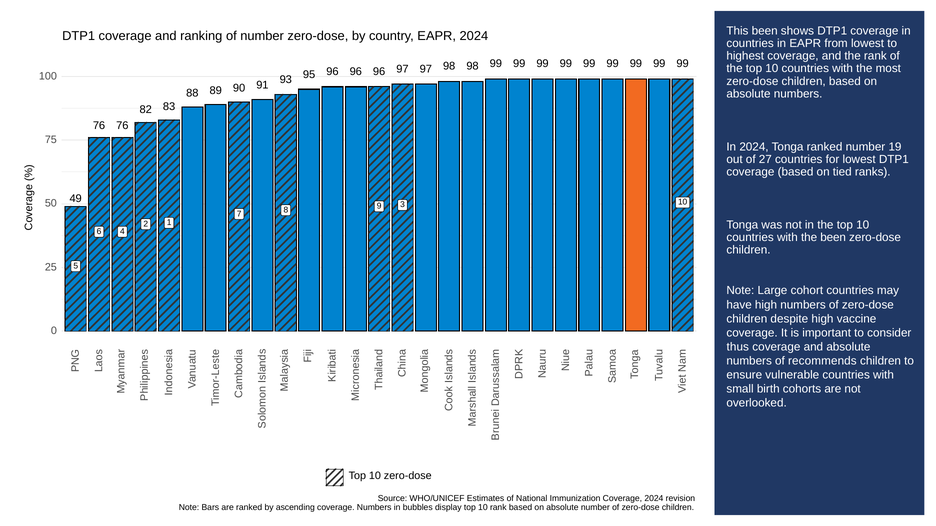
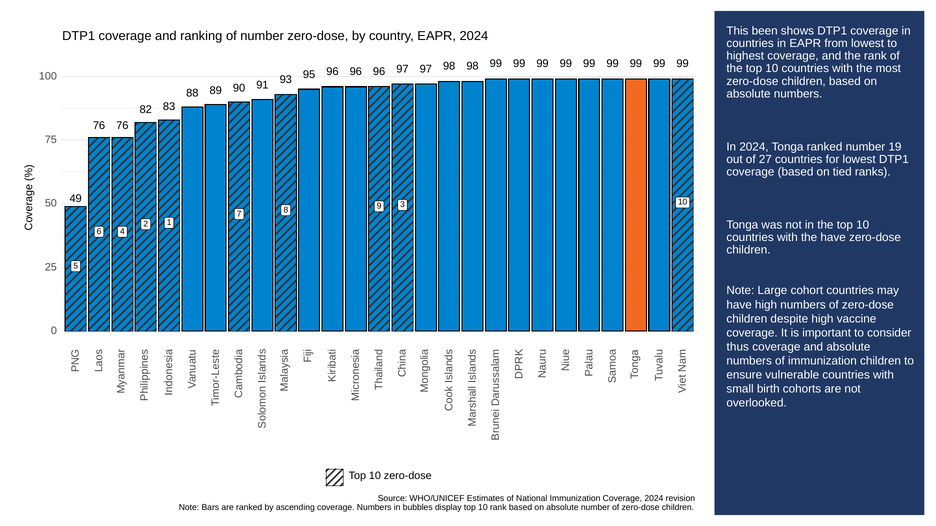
the been: been -> have (833, 238)
of recommends: recommends -> immunization (822, 361)
